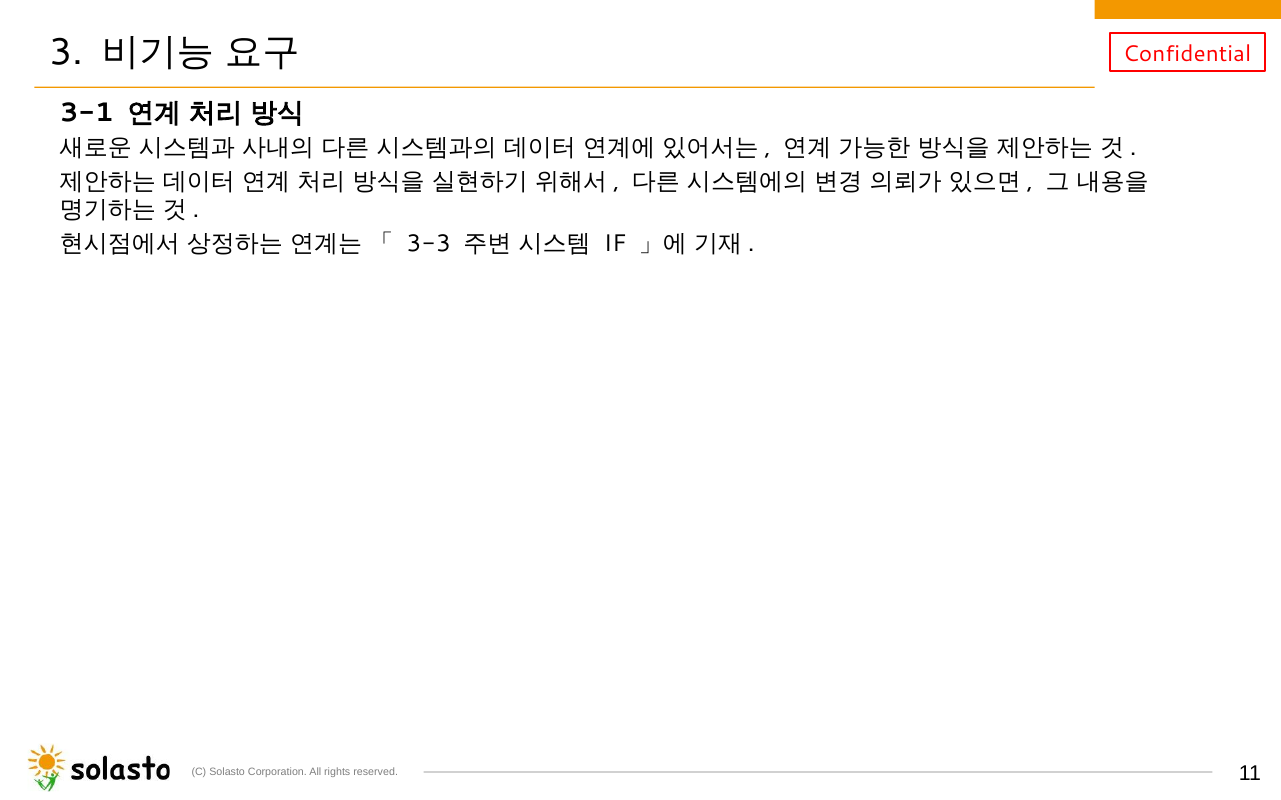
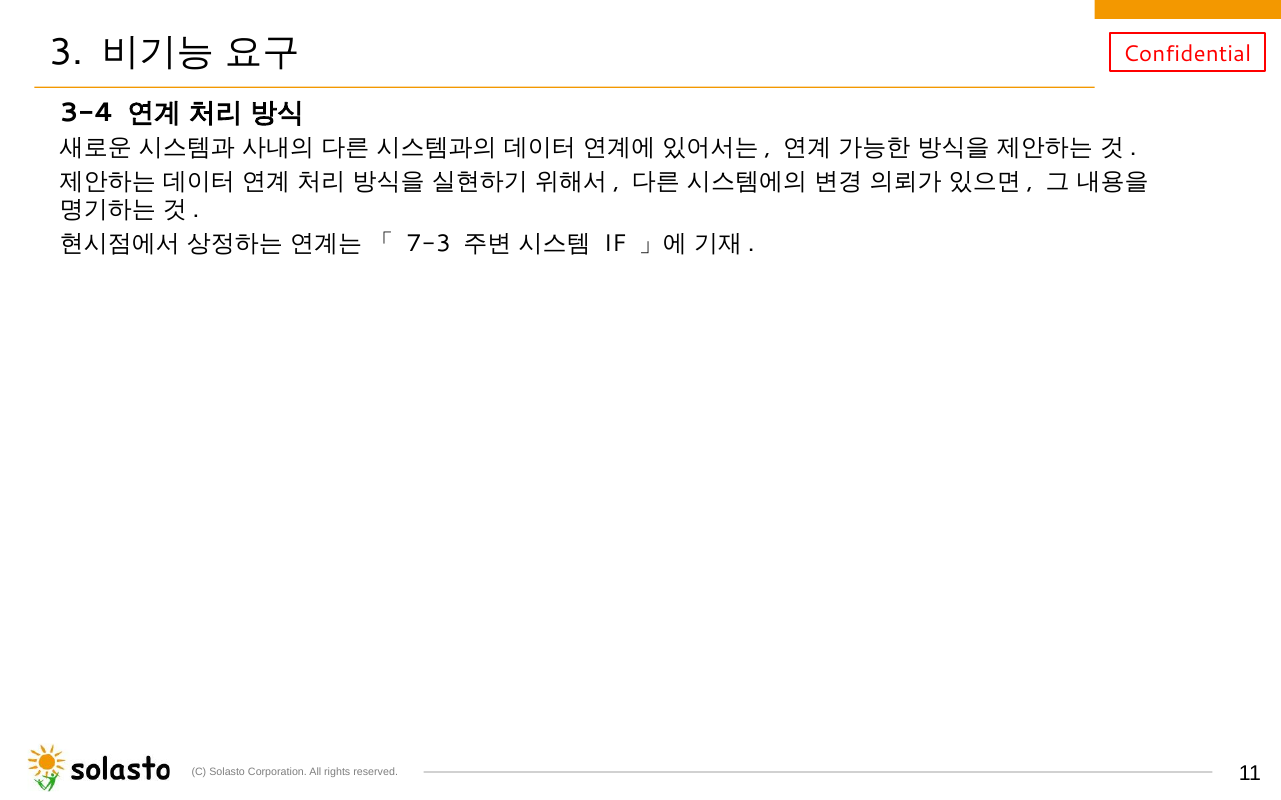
3-1: 3-1 -> 3-4 (87, 113)
3-3: 3-3 -> 7-3 (429, 244)
